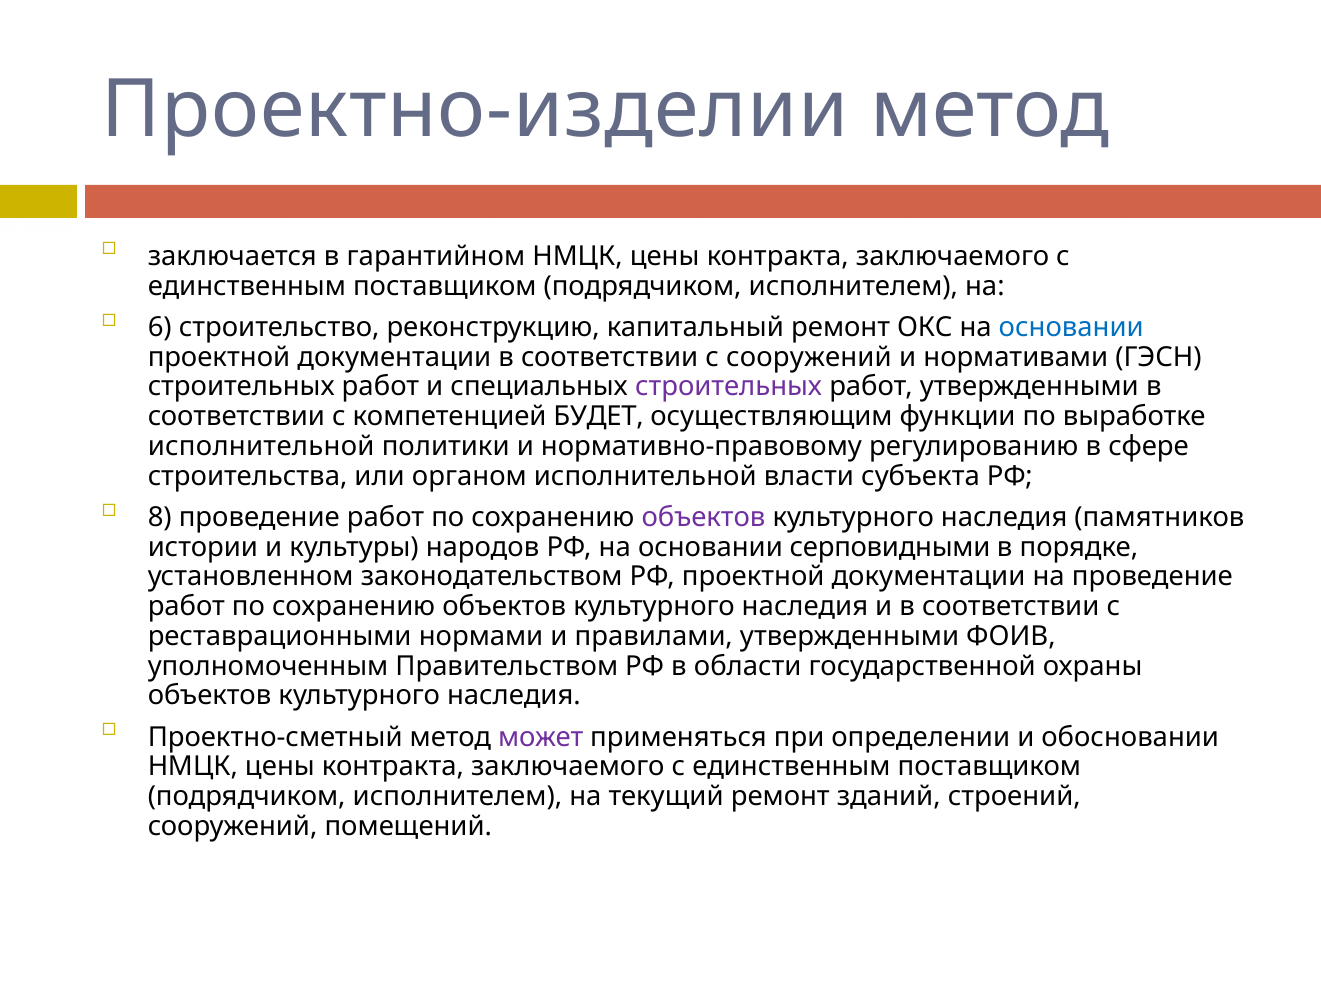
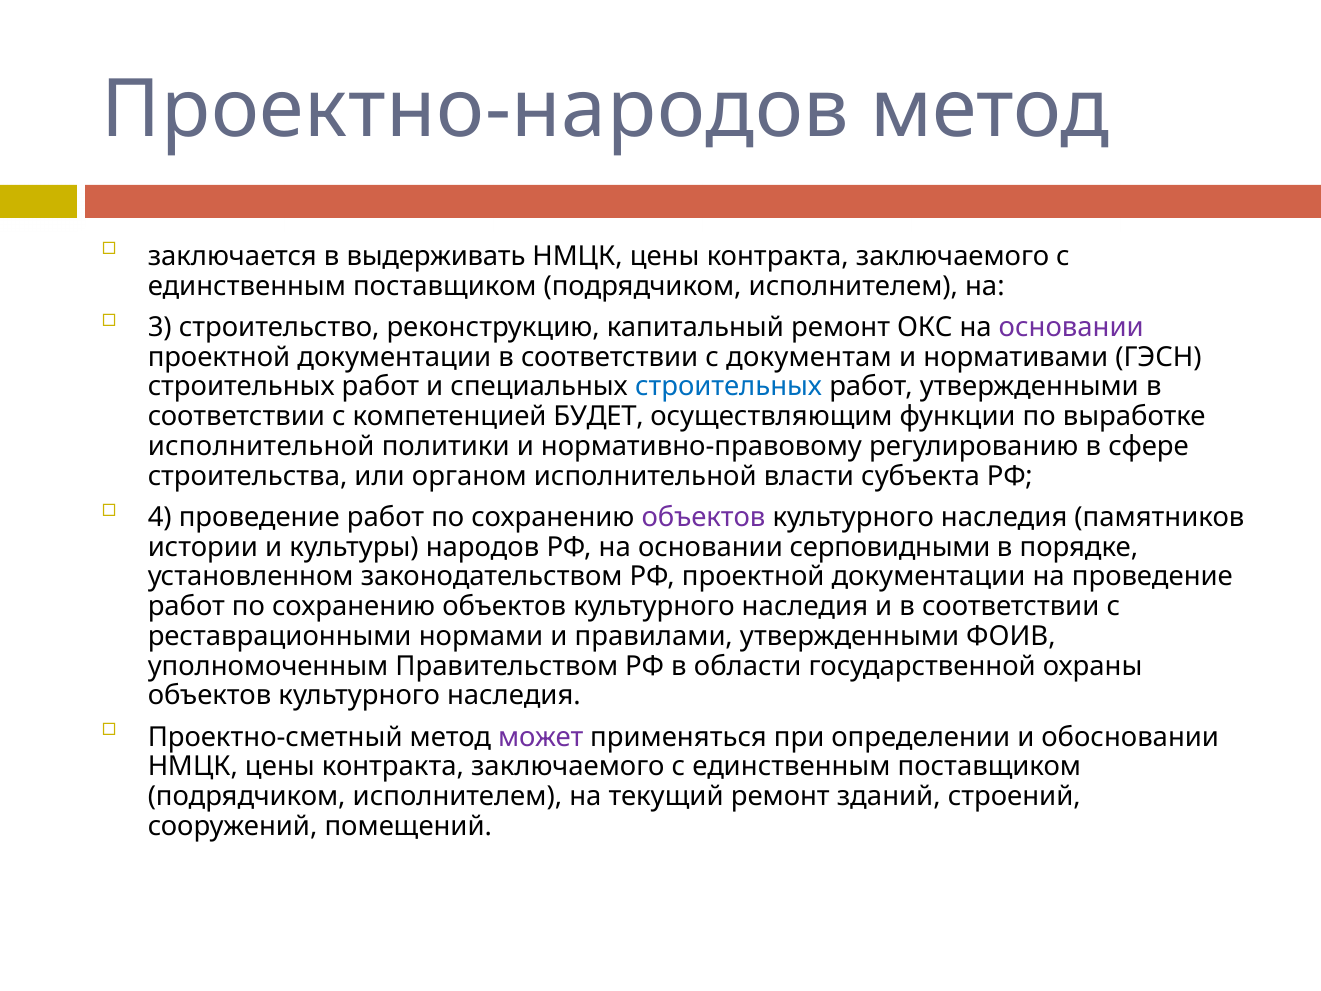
Проектно-изделии: Проектно-изделии -> Проектно-народов (475, 110)
гарантийном: гарантийном -> выдерживать (436, 256)
6: 6 -> 3 (160, 327)
основании colour: blue -> purple (1071, 327)
с сооружений: сооружений -> документам (809, 357)
строительных colour: purple -> blue (729, 387)
8: 8 -> 4 (160, 517)
